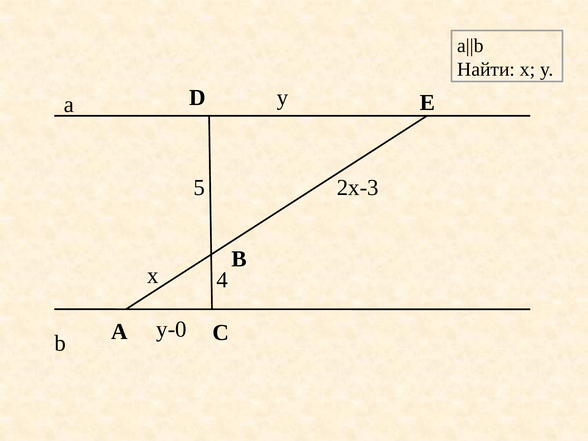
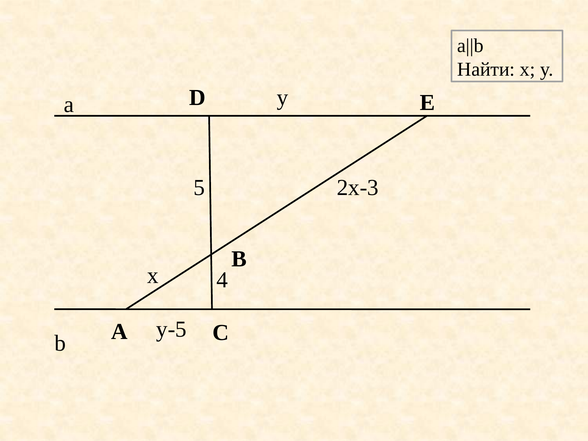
y-0: y-0 -> y-5 (172, 329)
